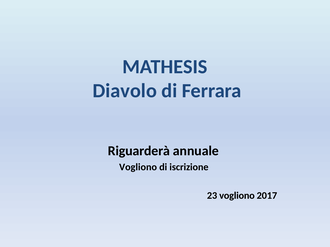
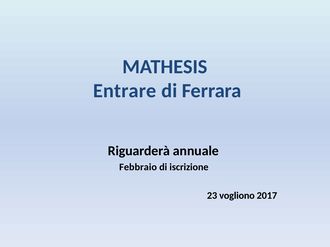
Diavolo: Diavolo -> Entrare (125, 91)
Vogliono: Vogliono -> Febbraio (138, 167)
